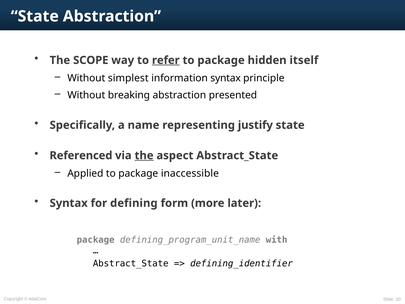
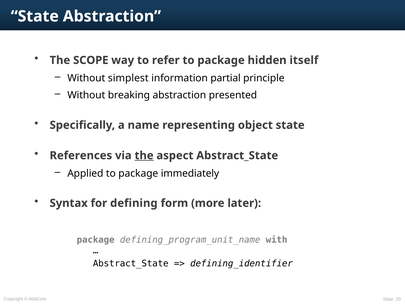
refer underline: present -> none (166, 60)
information syntax: syntax -> partial (226, 78)
justify: justify -> object (255, 125)
Referenced: Referenced -> References (81, 155)
inaccessible: inaccessible -> immediately (190, 173)
